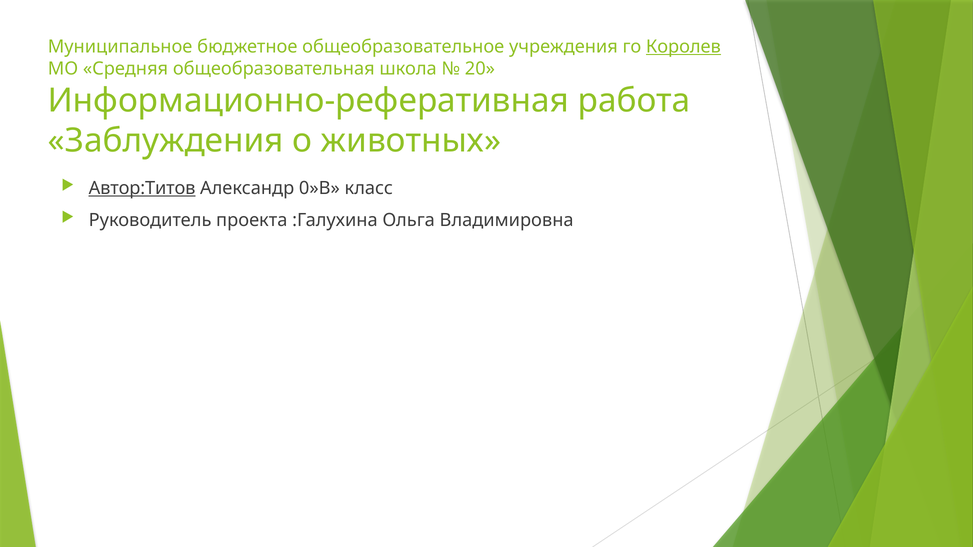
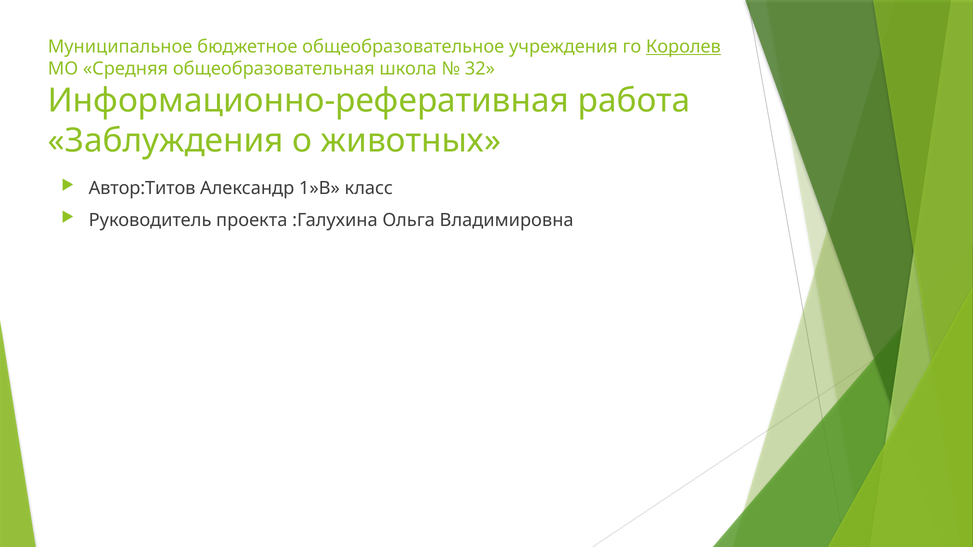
20: 20 -> 32 (480, 69)
Автор:Титов underline: present -> none (142, 188)
0»В: 0»В -> 1»В (319, 188)
